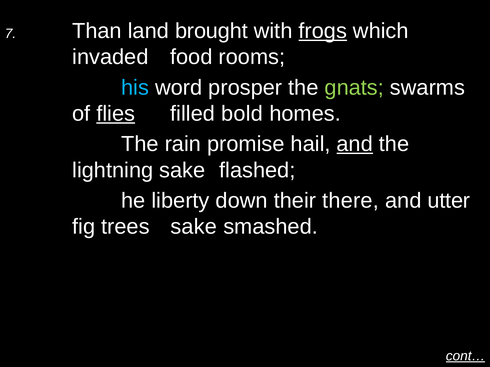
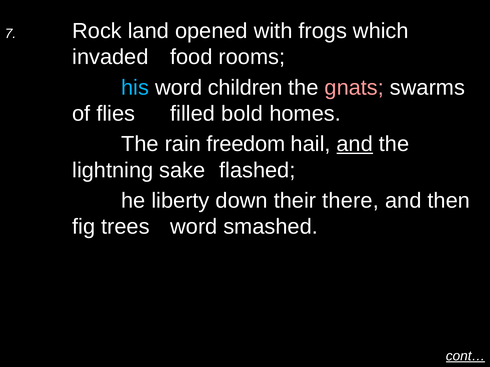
Than: Than -> Rock (97, 31)
brought: brought -> opened (211, 31)
frogs underline: present -> none (323, 31)
prosper: prosper -> children (245, 88)
gnats colour: light green -> pink (354, 88)
flies underline: present -> none (116, 114)
promise: promise -> freedom (246, 144)
utter: utter -> then (449, 201)
trees sake: sake -> word (194, 227)
